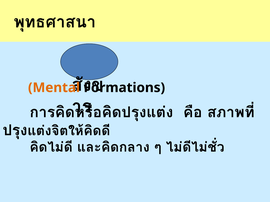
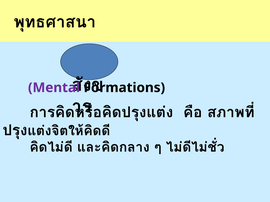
Mental colour: orange -> purple (54, 88)
